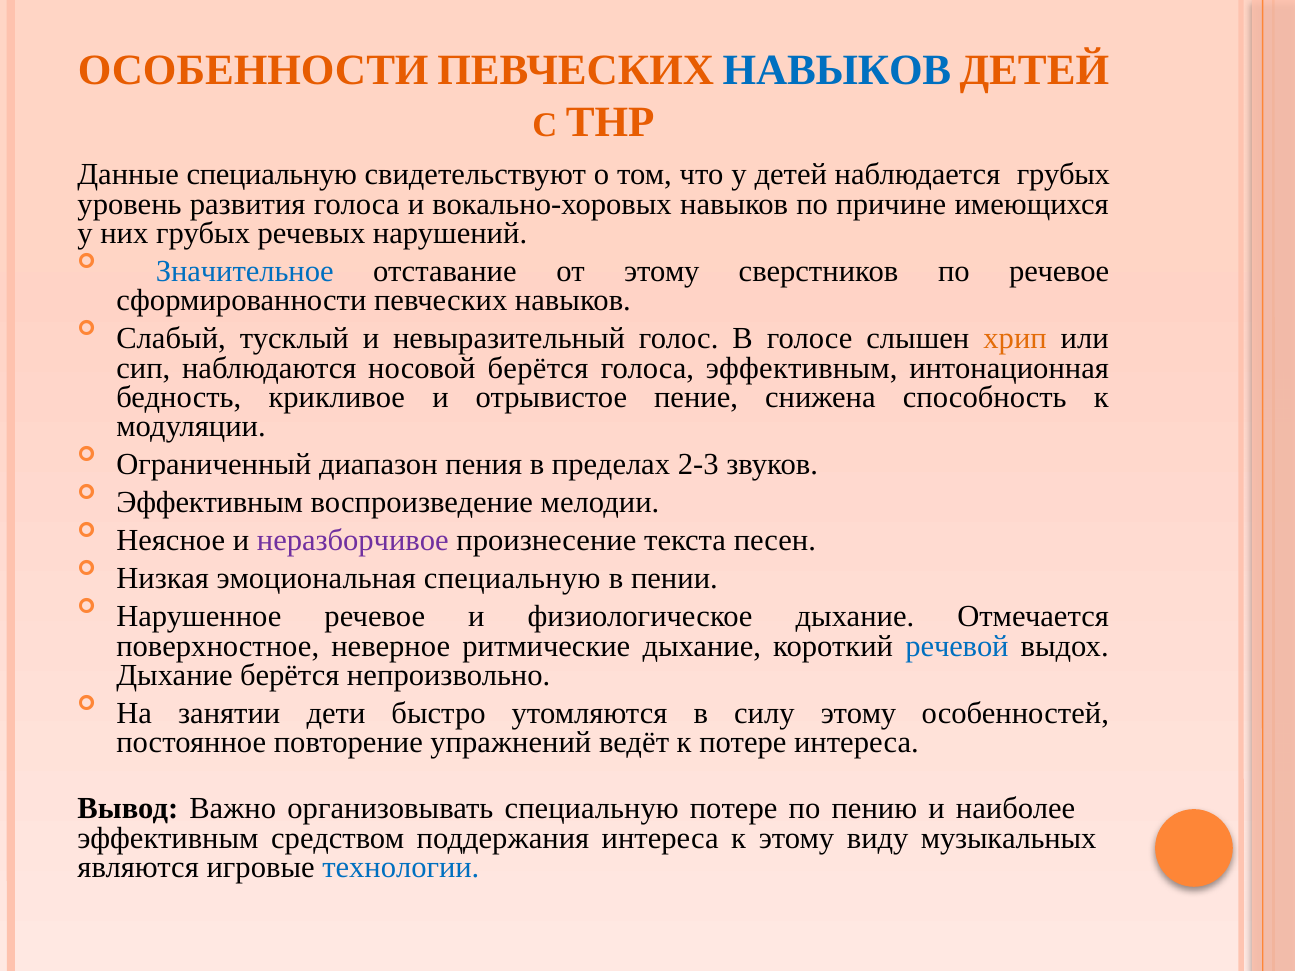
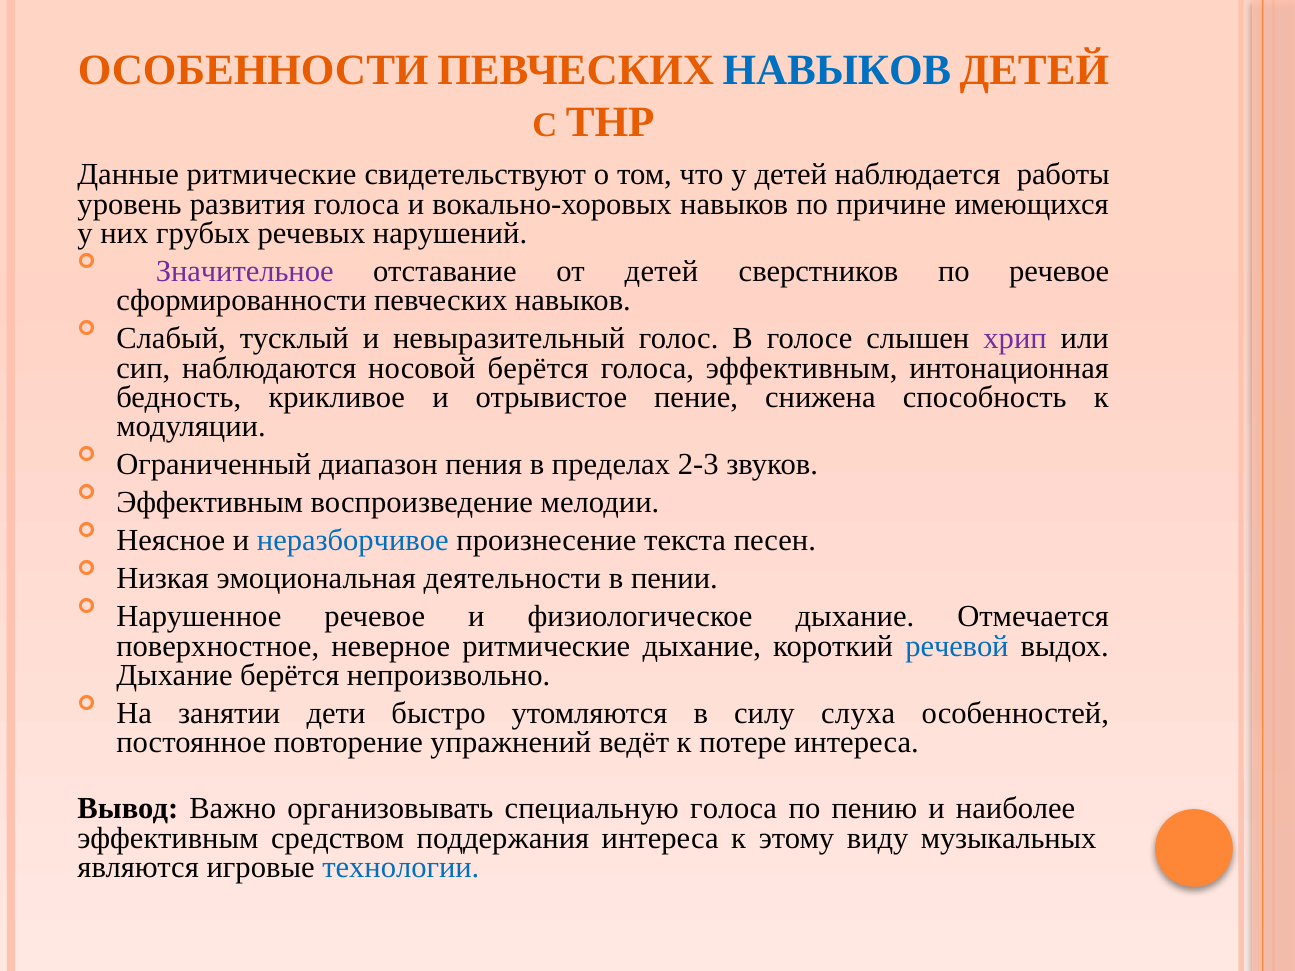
Данные специальную: специальную -> ритмические (272, 175)
наблюдается грубых: грубых -> работы (1063, 175)
Значительное colour: blue -> purple (245, 271)
от этому: этому -> детей (662, 271)
хрип colour: orange -> purple (1015, 339)
неразборчивое colour: purple -> blue (353, 541)
эмоциональная специальную: специальную -> деятельности (512, 579)
силу этому: этому -> слуха (858, 714)
специальную потере: потере -> голоса (734, 809)
